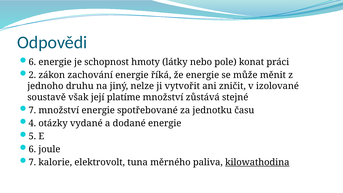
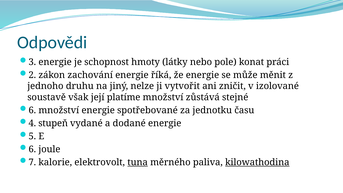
6: 6 -> 3 (32, 62)
7: 7 -> 6 (32, 110)
otázky: otázky -> stupeň (53, 123)
tuna underline: none -> present (138, 162)
